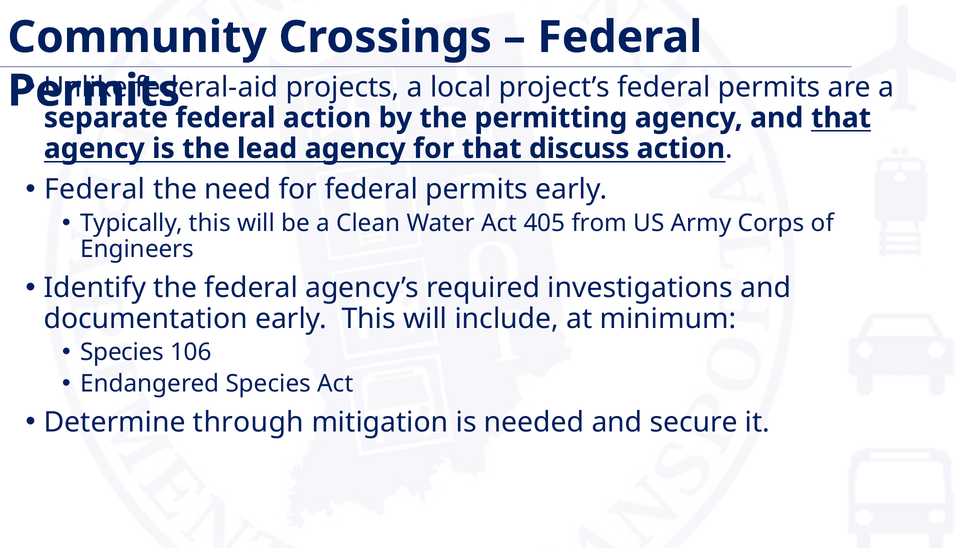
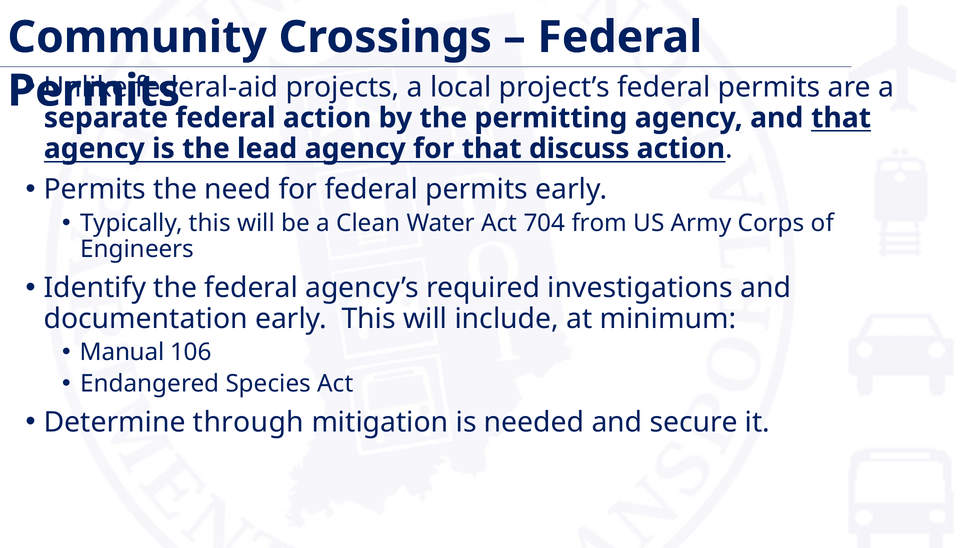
Federal: Federal -> Permits (95, 189)
405: 405 -> 704 (544, 223)
Species: Species -> Manual (122, 352)
